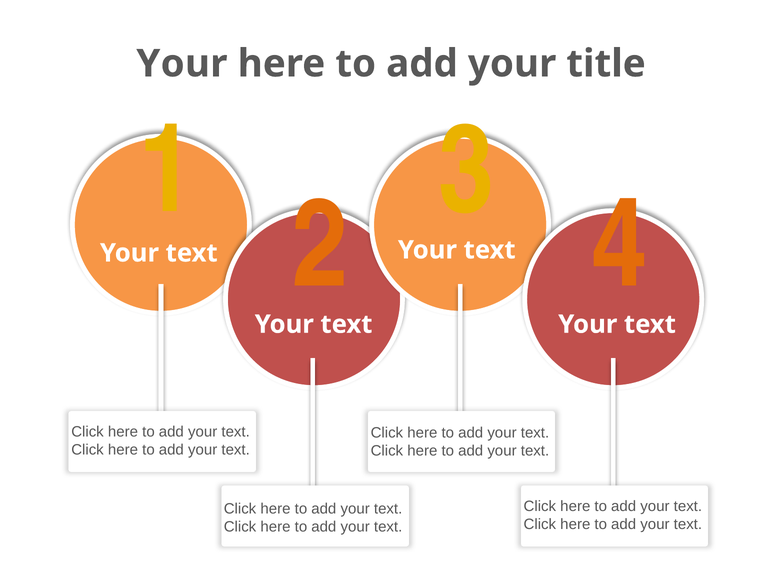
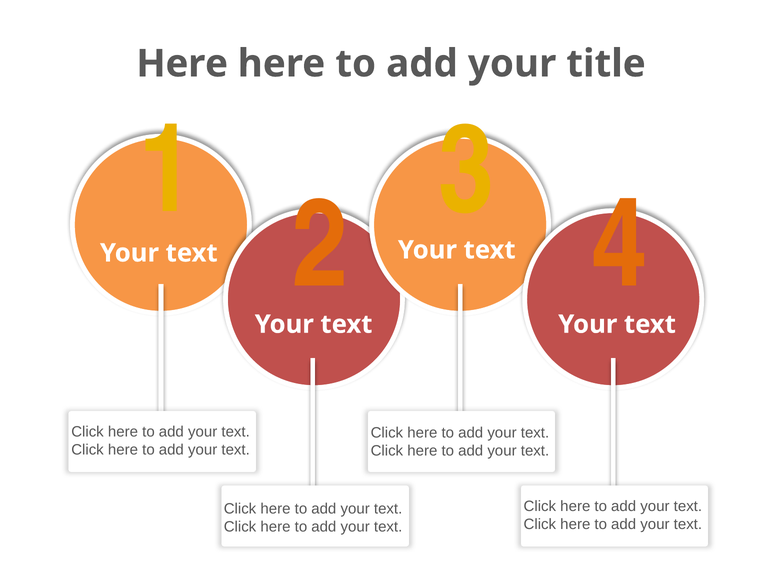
Your: Your -> Here (182, 64)
